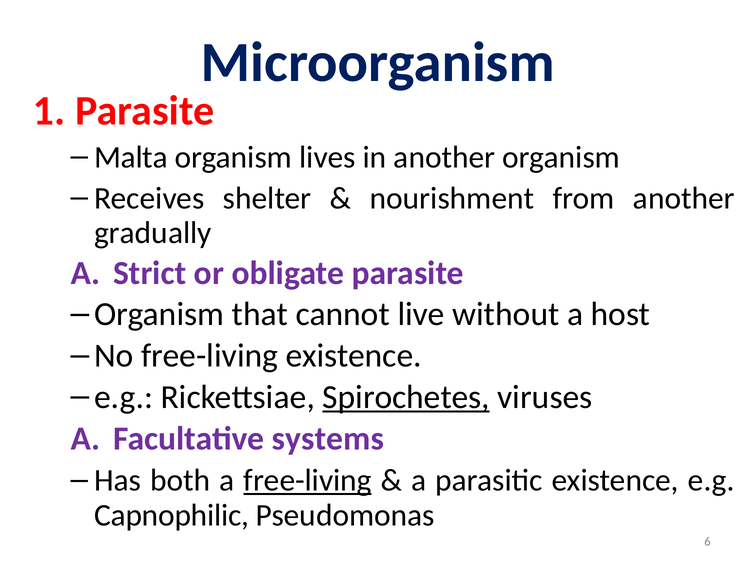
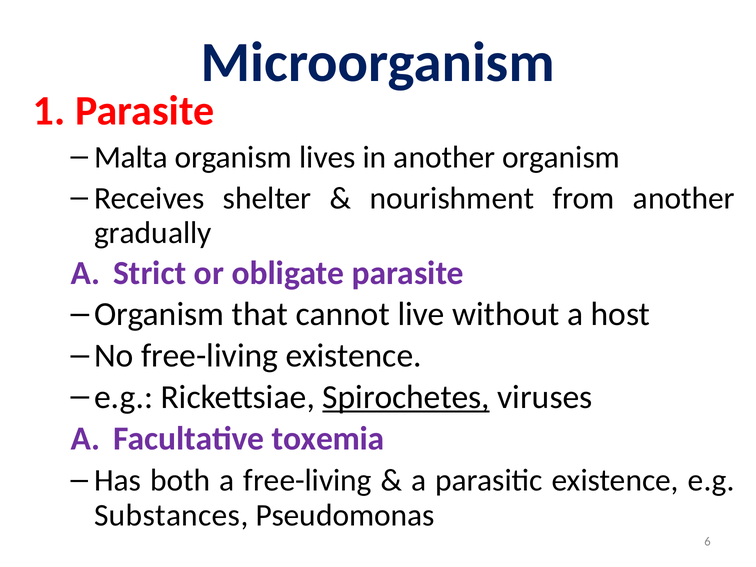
systems: systems -> toxemia (328, 439)
free-living underline: present -> none (308, 481)
Capnophilic: Capnophilic -> Substances (171, 515)
